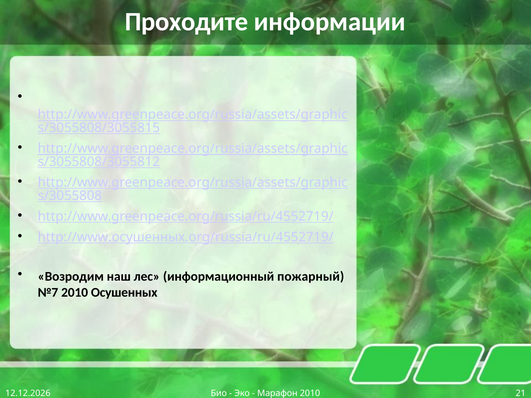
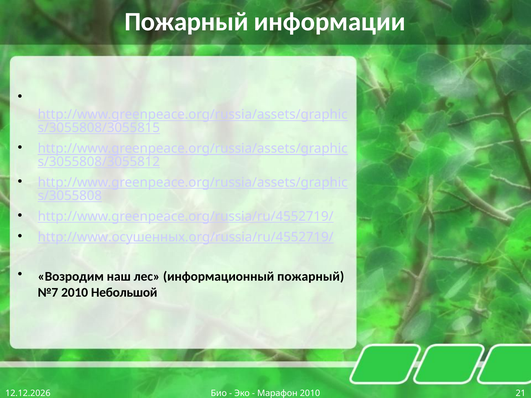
Проходите: Проходите -> Пожарный (186, 22)
Осушенных: Осушенных -> Небольшой (124, 293)
